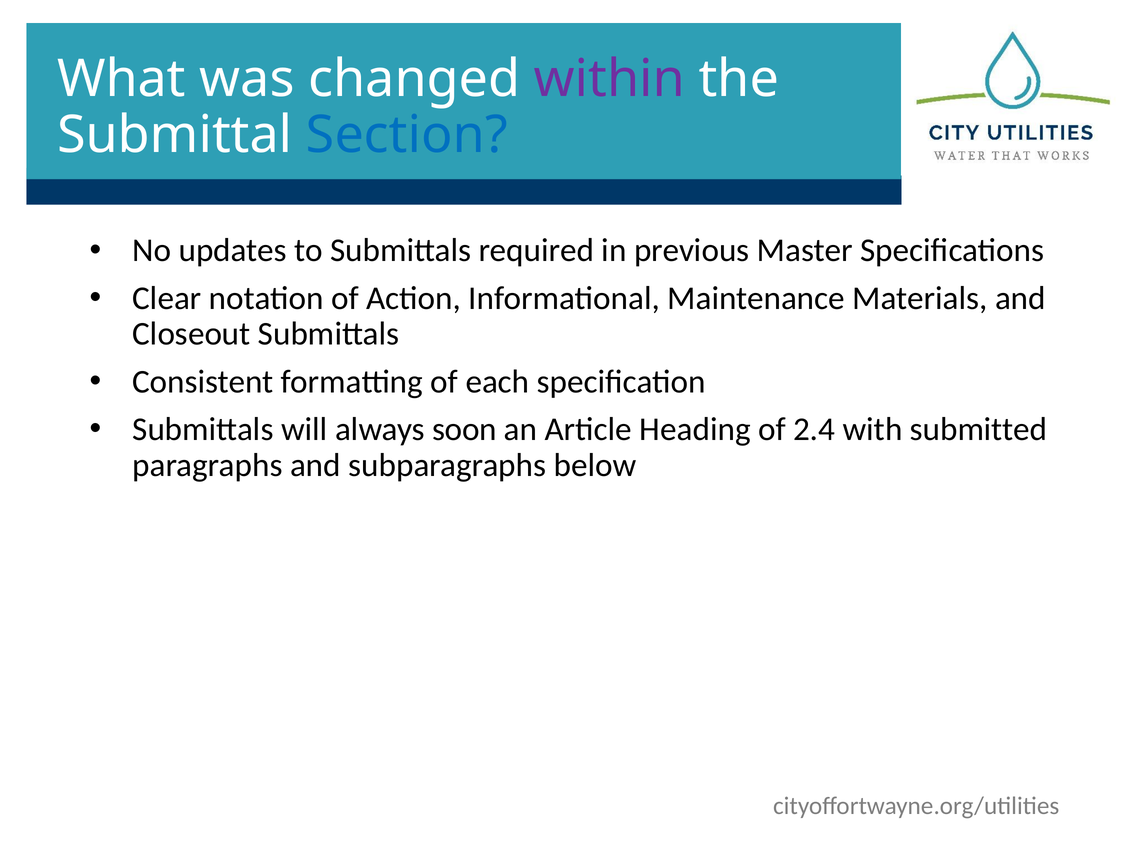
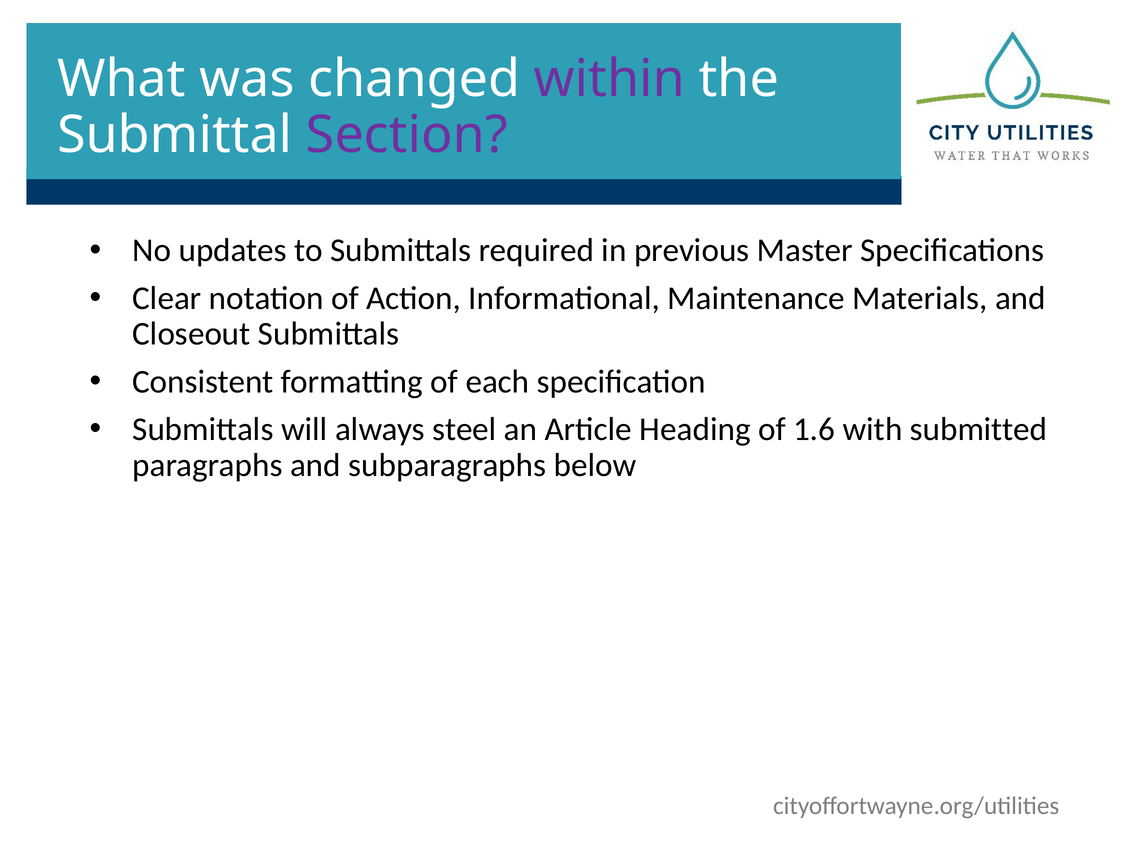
Section colour: blue -> purple (407, 135)
soon: soon -> steel (464, 430)
2.4: 2.4 -> 1.6 (814, 430)
